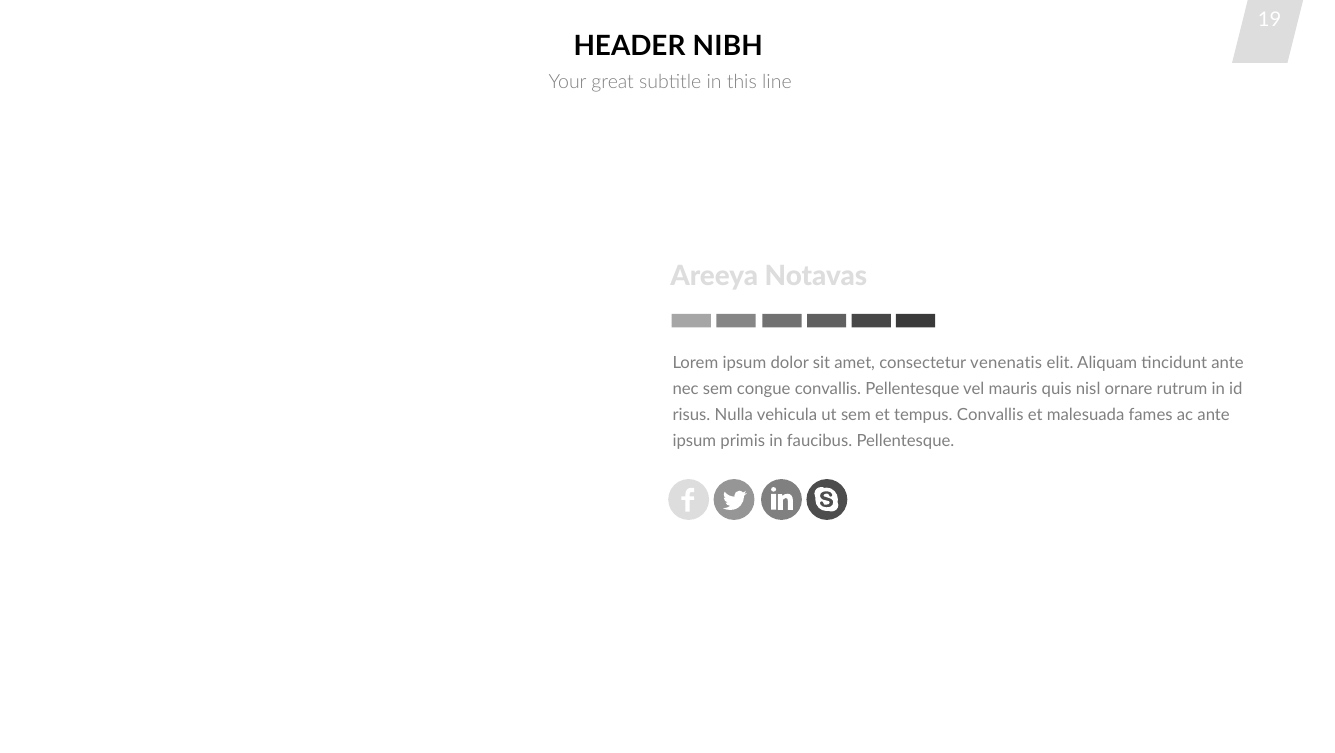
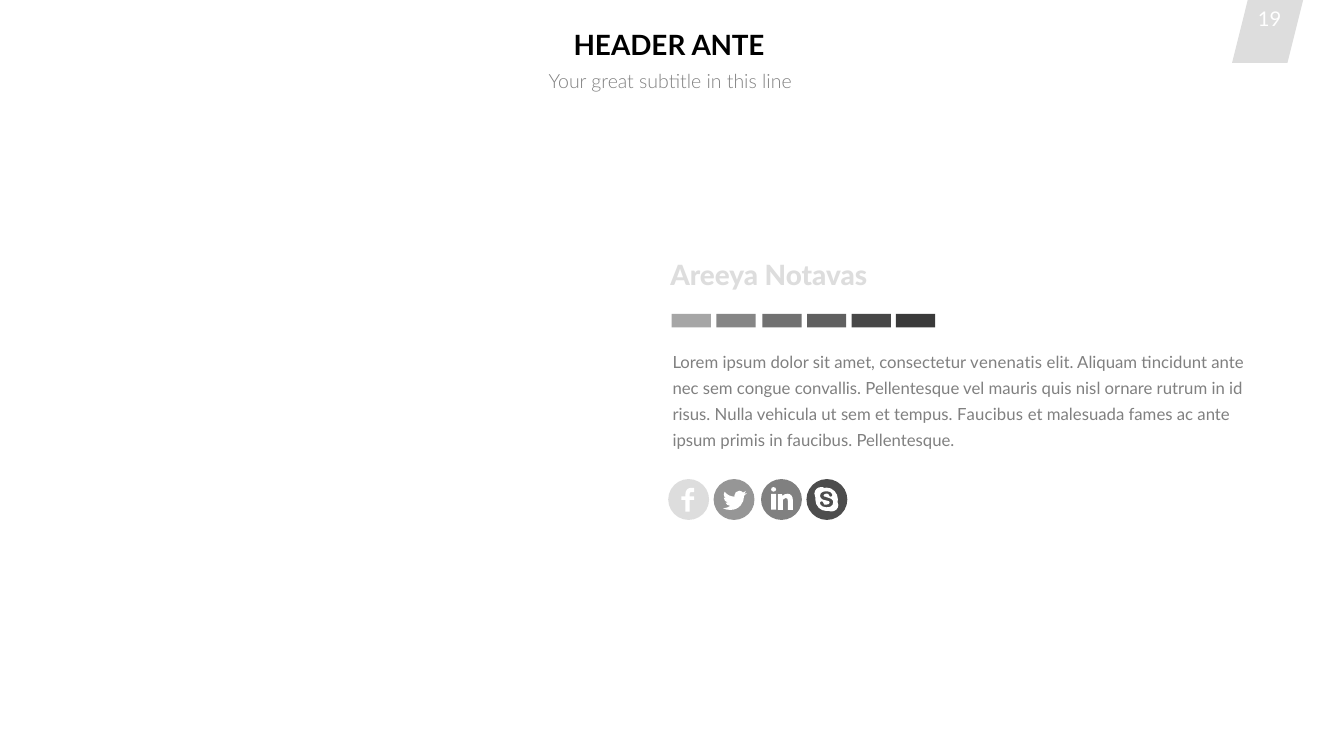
HEADER NIBH: NIBH -> ANTE (728, 46)
tempus Convallis: Convallis -> Faucibus (990, 415)
